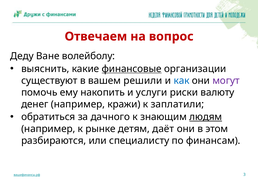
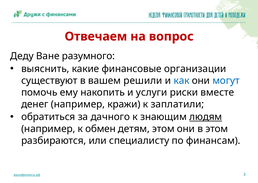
волейболу: волейболу -> разумного (88, 56)
финансовые underline: present -> none (132, 69)
могут colour: purple -> blue (226, 80)
валюту: валюту -> вместе (217, 92)
рынке: рынке -> обмен (101, 128)
детям даёт: даёт -> этом (163, 128)
